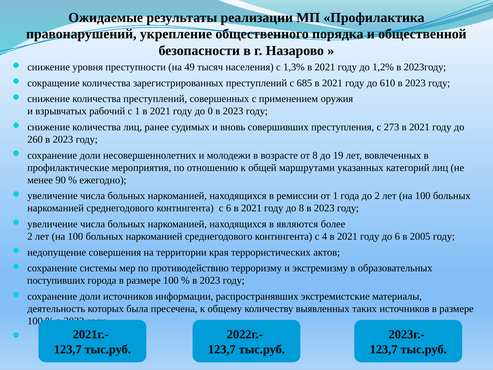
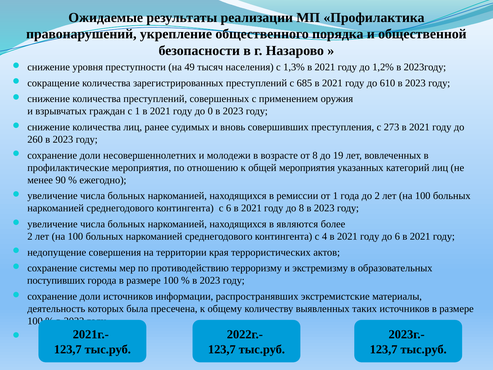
рабочий: рабочий -> граждан (107, 111)
общей маршрутами: маршрутами -> мероприятия (307, 168)
до 6 в 2005: 2005 -> 2021 (420, 236)
